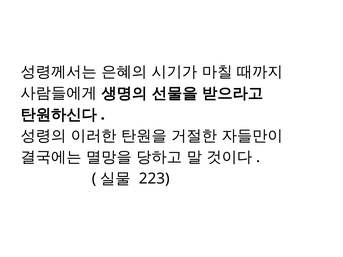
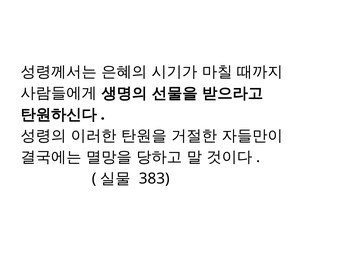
223: 223 -> 383 (154, 179)
